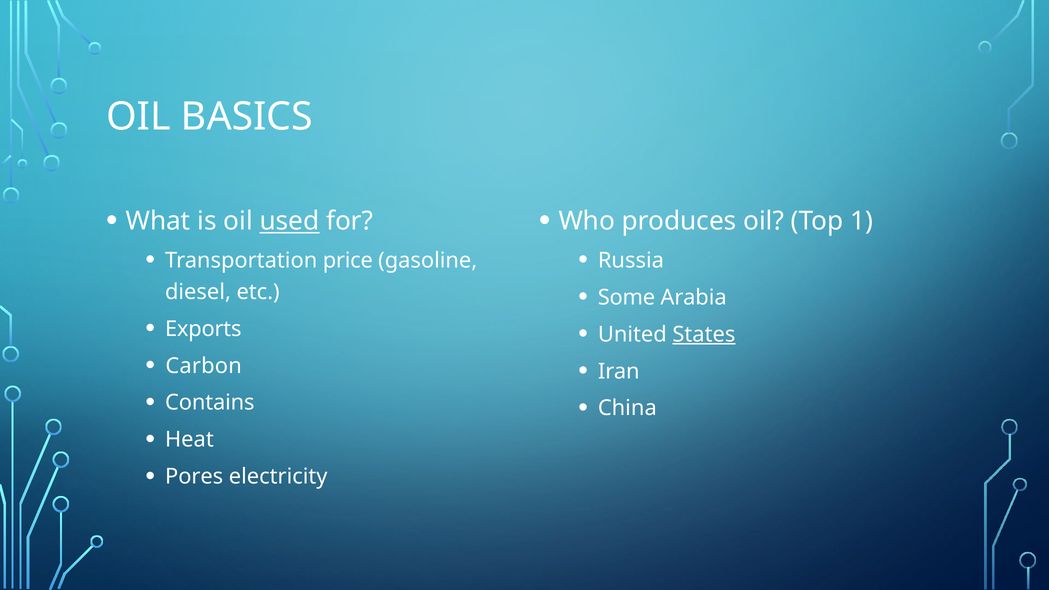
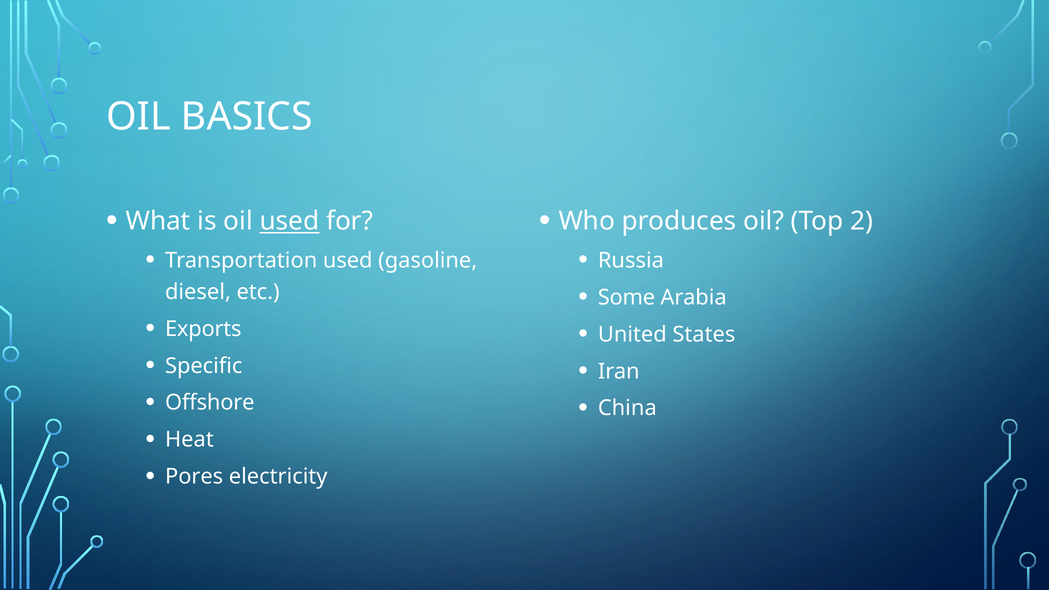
1: 1 -> 2 (862, 221)
Transportation price: price -> used (348, 261)
States underline: present -> none (704, 334)
Carbon: Carbon -> Specific (204, 366)
Contains: Contains -> Offshore (210, 403)
